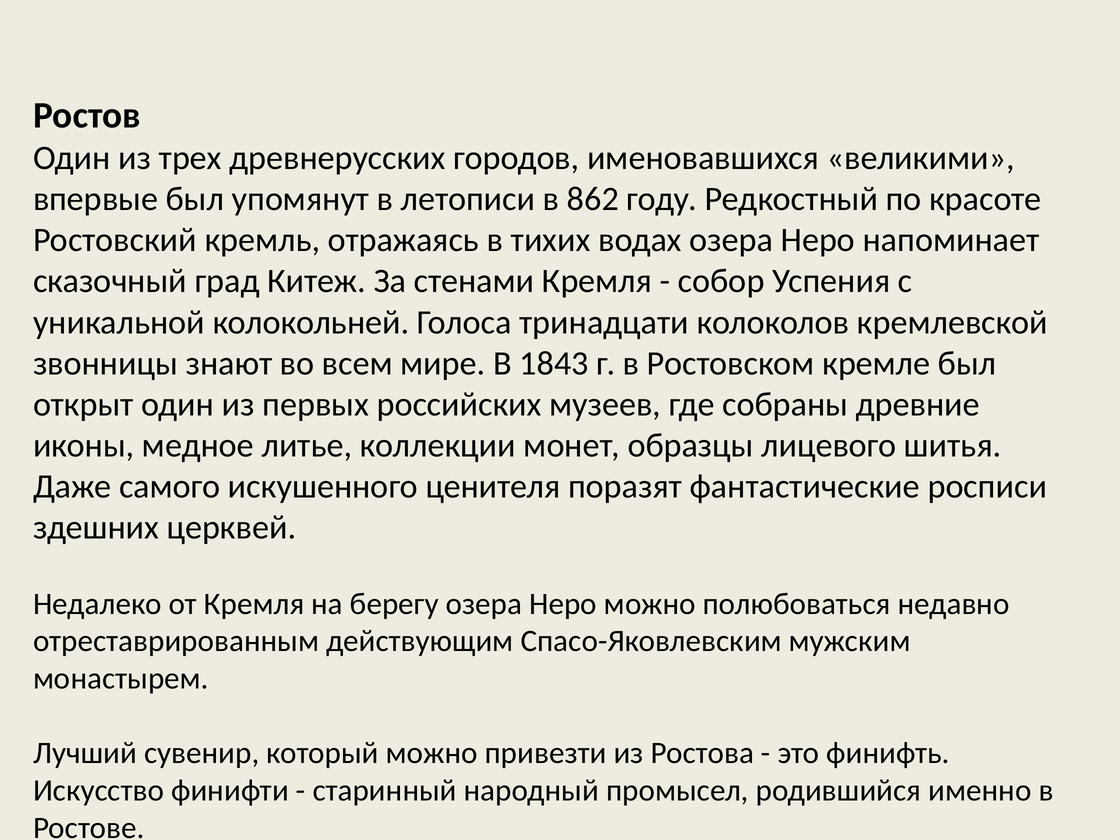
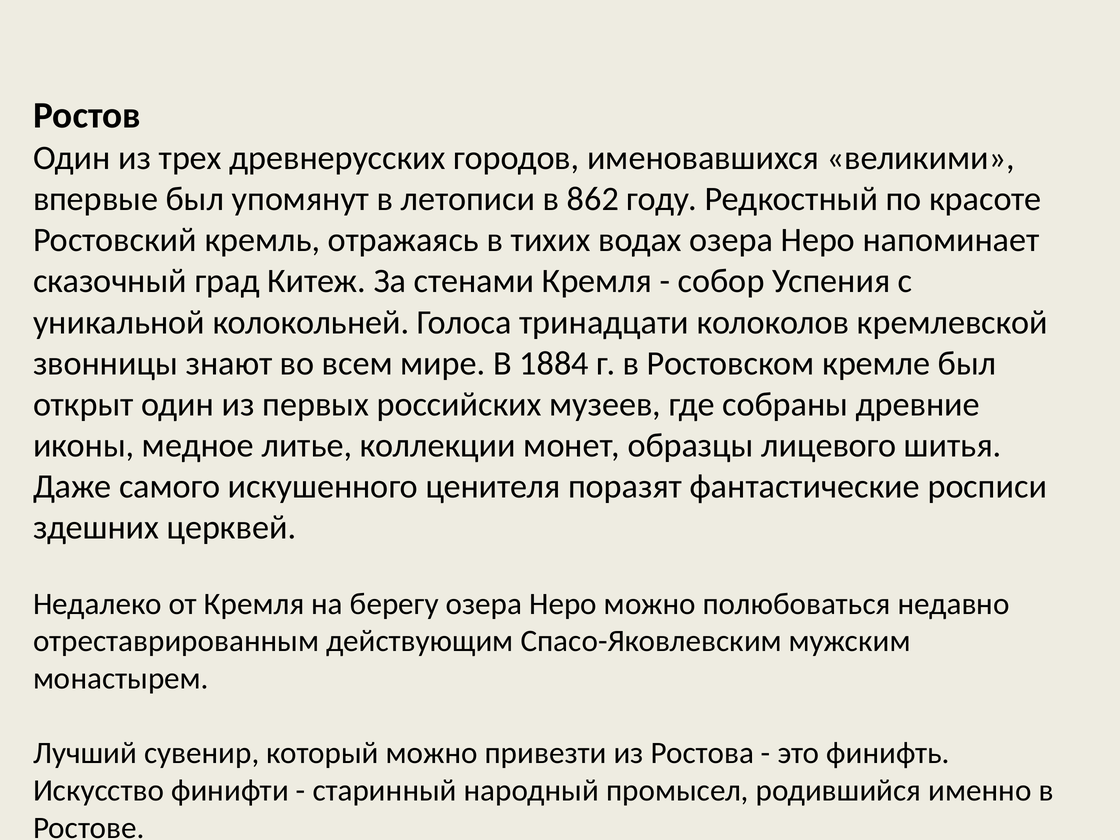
1843: 1843 -> 1884 (554, 363)
